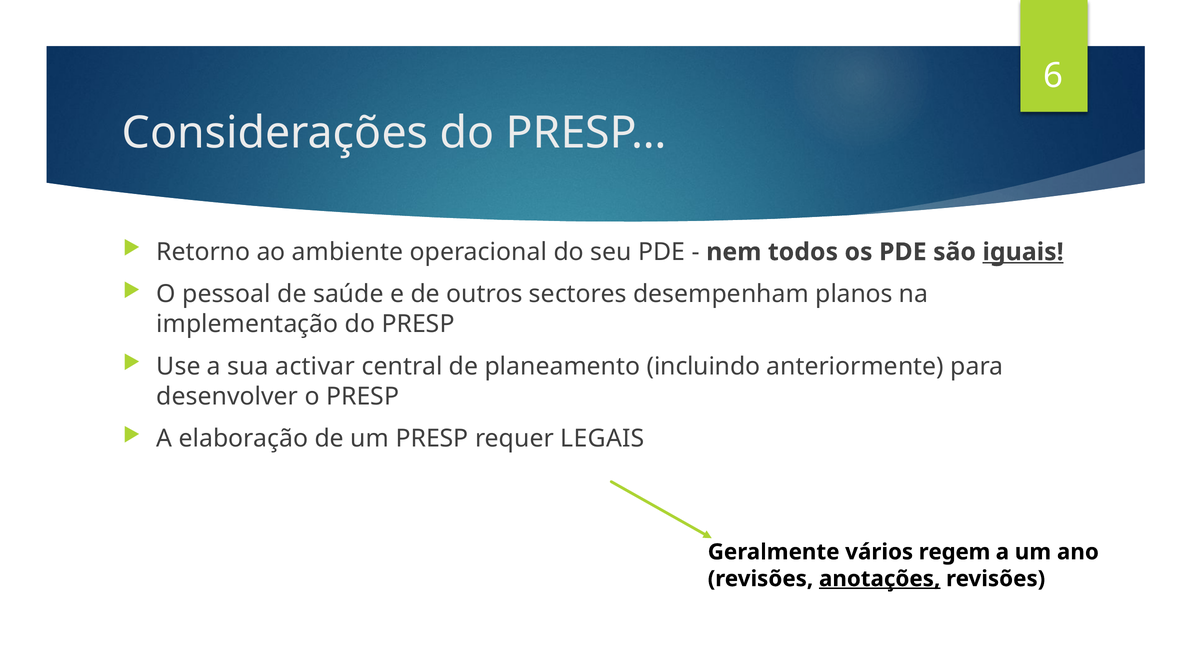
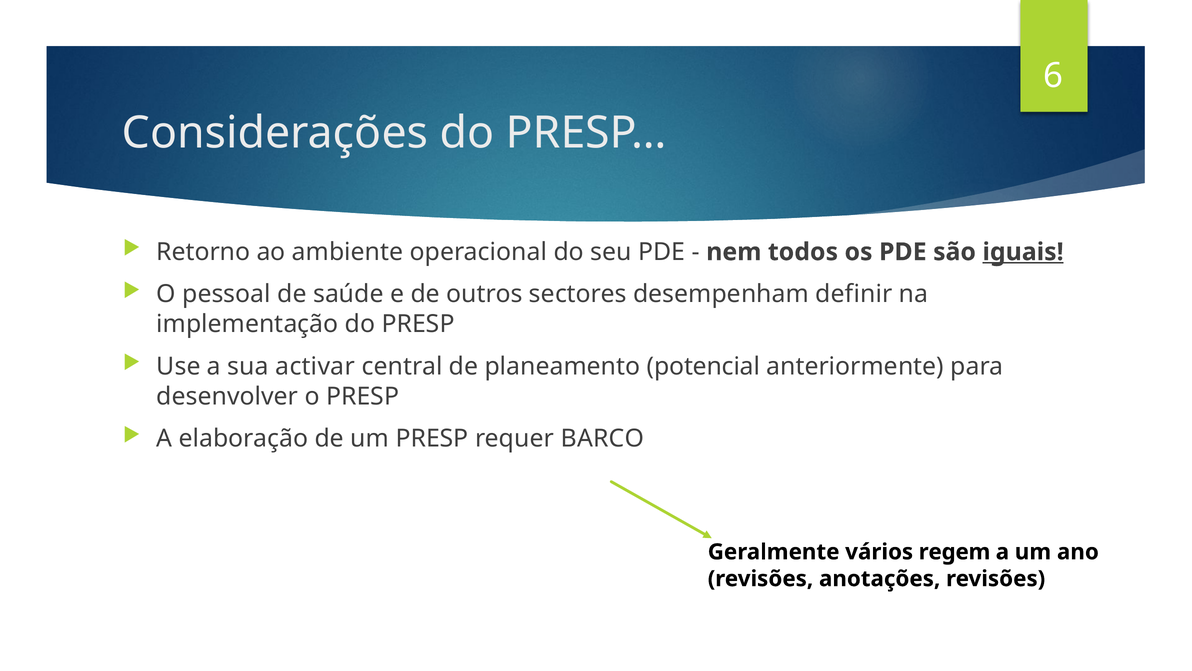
planos: planos -> definir (854, 294)
incluindo: incluindo -> potencial (703, 366)
LEGAIS: LEGAIS -> BARCO (603, 438)
anotações underline: present -> none (880, 578)
